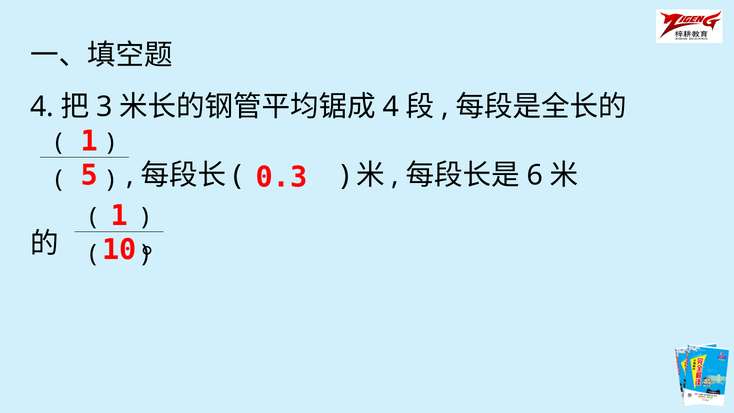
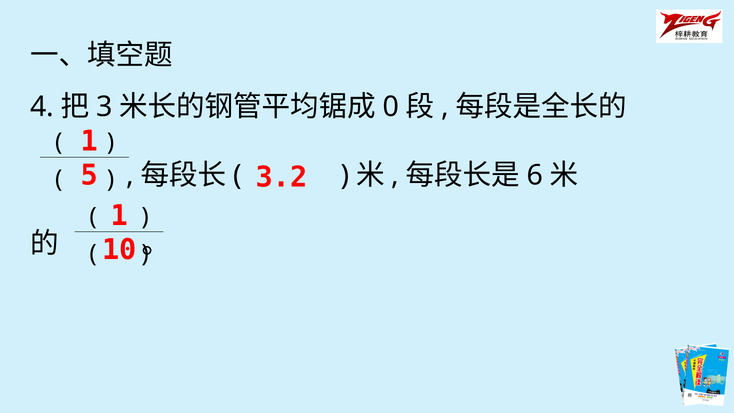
4: 4 -> 0 (391, 107)
0.3: 0.3 -> 3.2 (282, 177)
